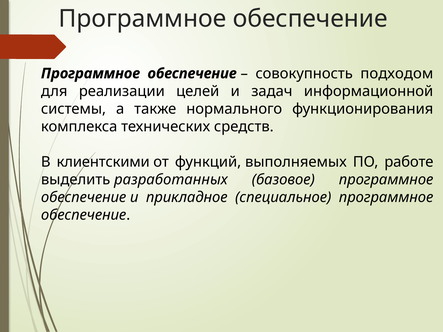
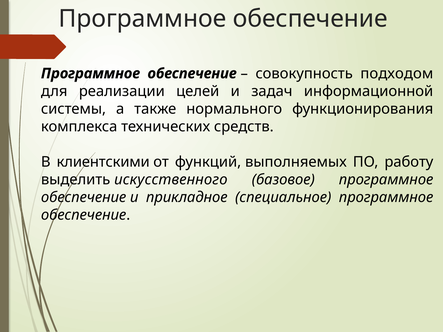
работе: работе -> работу (409, 162)
разработанных: разработанных -> искусственного (171, 180)
